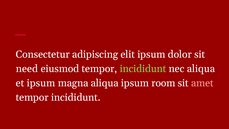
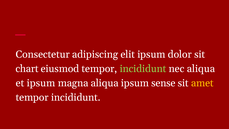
need: need -> chart (27, 69)
room: room -> sense (163, 83)
amet colour: pink -> yellow (202, 83)
